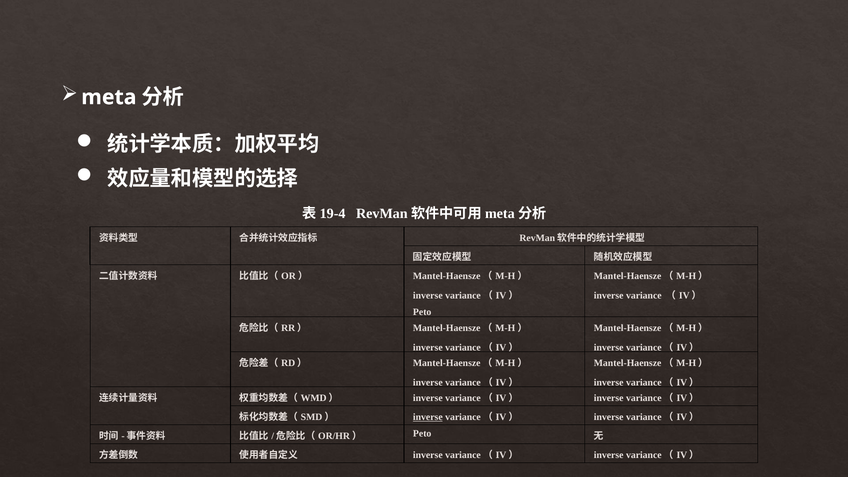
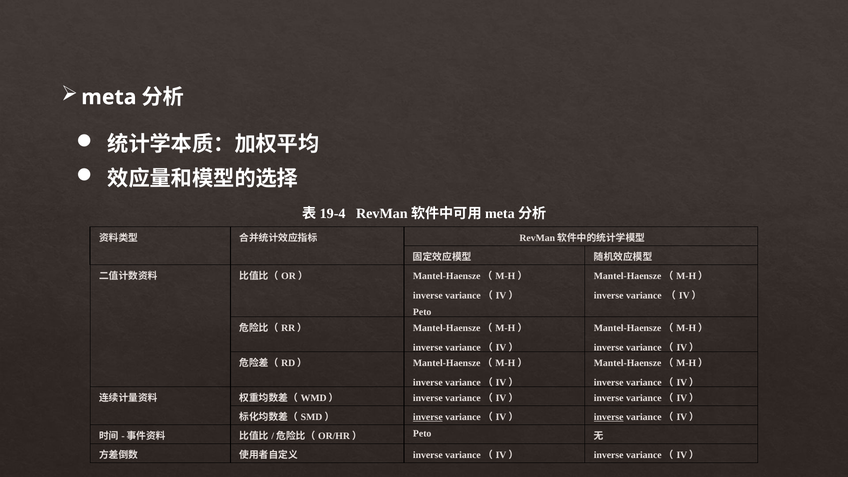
inverse underline: none -> present (609, 417)
